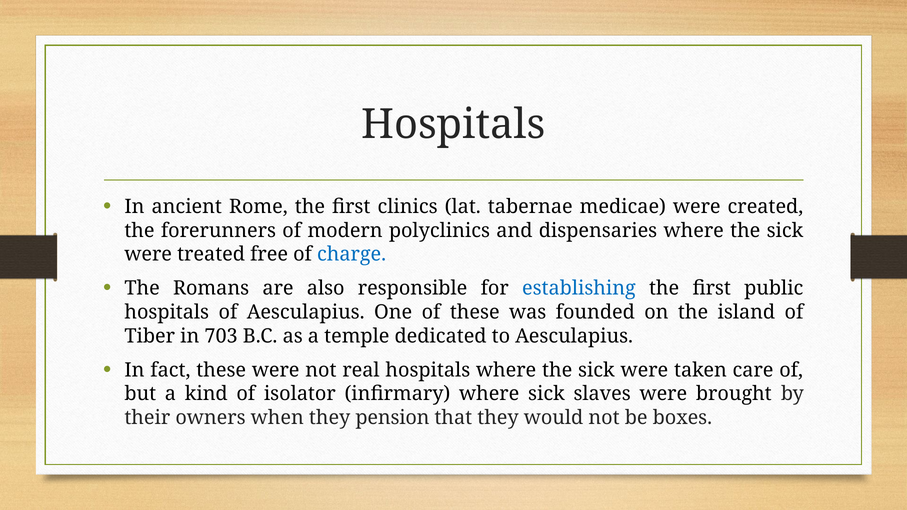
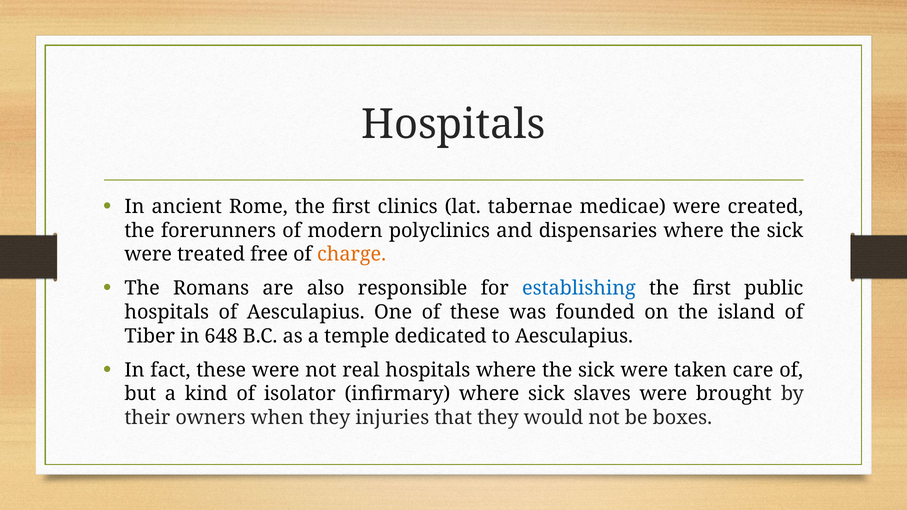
charge colour: blue -> orange (352, 255)
703: 703 -> 648 (221, 336)
pension: pension -> injuries (392, 418)
